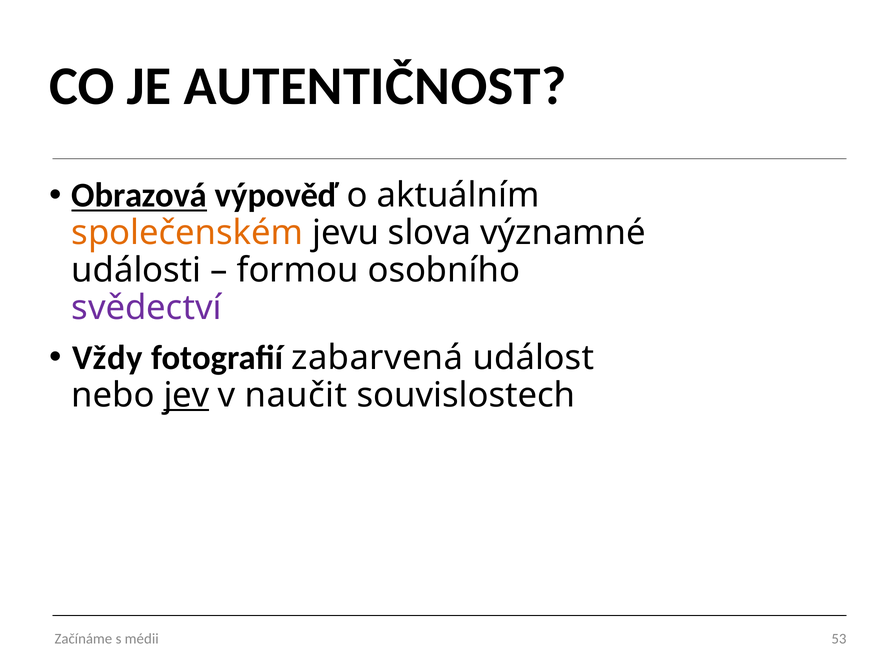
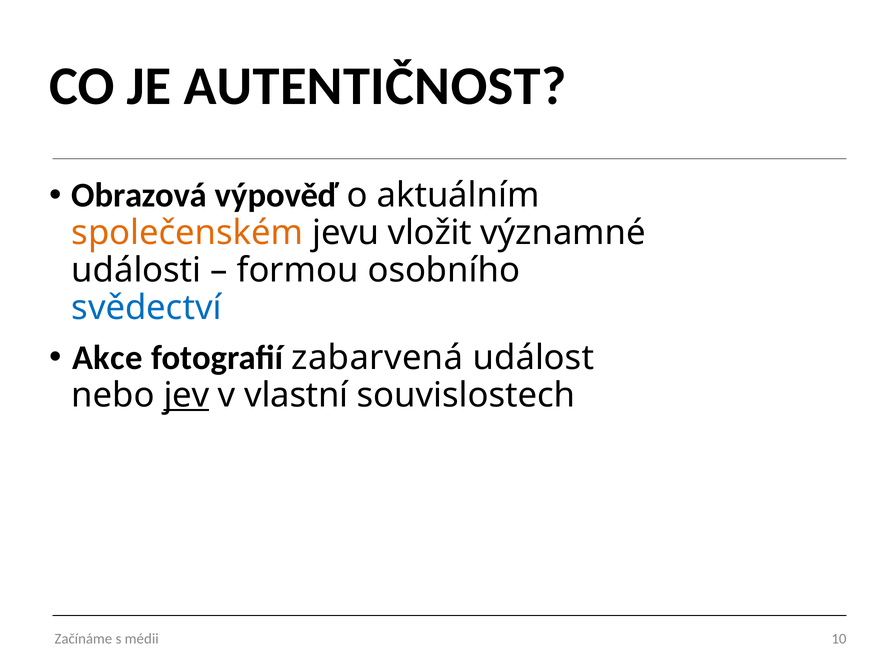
Obrazová underline: present -> none (139, 196)
slova: slova -> vložit (430, 233)
svědectví colour: purple -> blue (147, 308)
Vždy: Vždy -> Akce (107, 358)
naučit: naučit -> vlastní (296, 395)
53: 53 -> 10 (839, 639)
